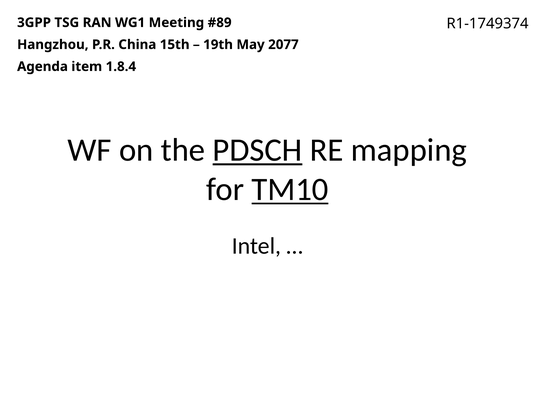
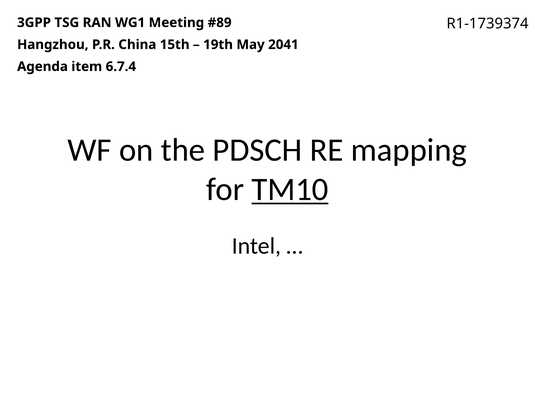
R1-1749374: R1-1749374 -> R1-1739374 (488, 24)
2077: 2077 -> 2041 (283, 45)
1.8.4: 1.8.4 -> 6.7.4 (121, 67)
PDSCH underline: present -> none (257, 150)
